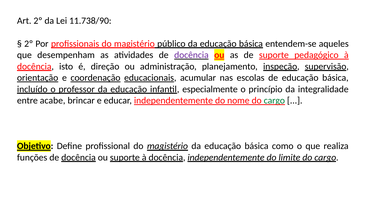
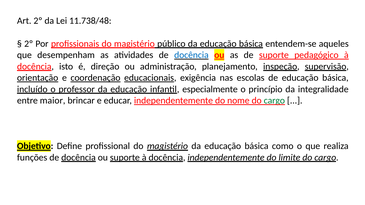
11.738/90: 11.738/90 -> 11.738/48 (90, 21)
docência colour: purple -> blue (191, 55)
acumular: acumular -> exigência (198, 78)
acabe: acabe -> maior (53, 101)
